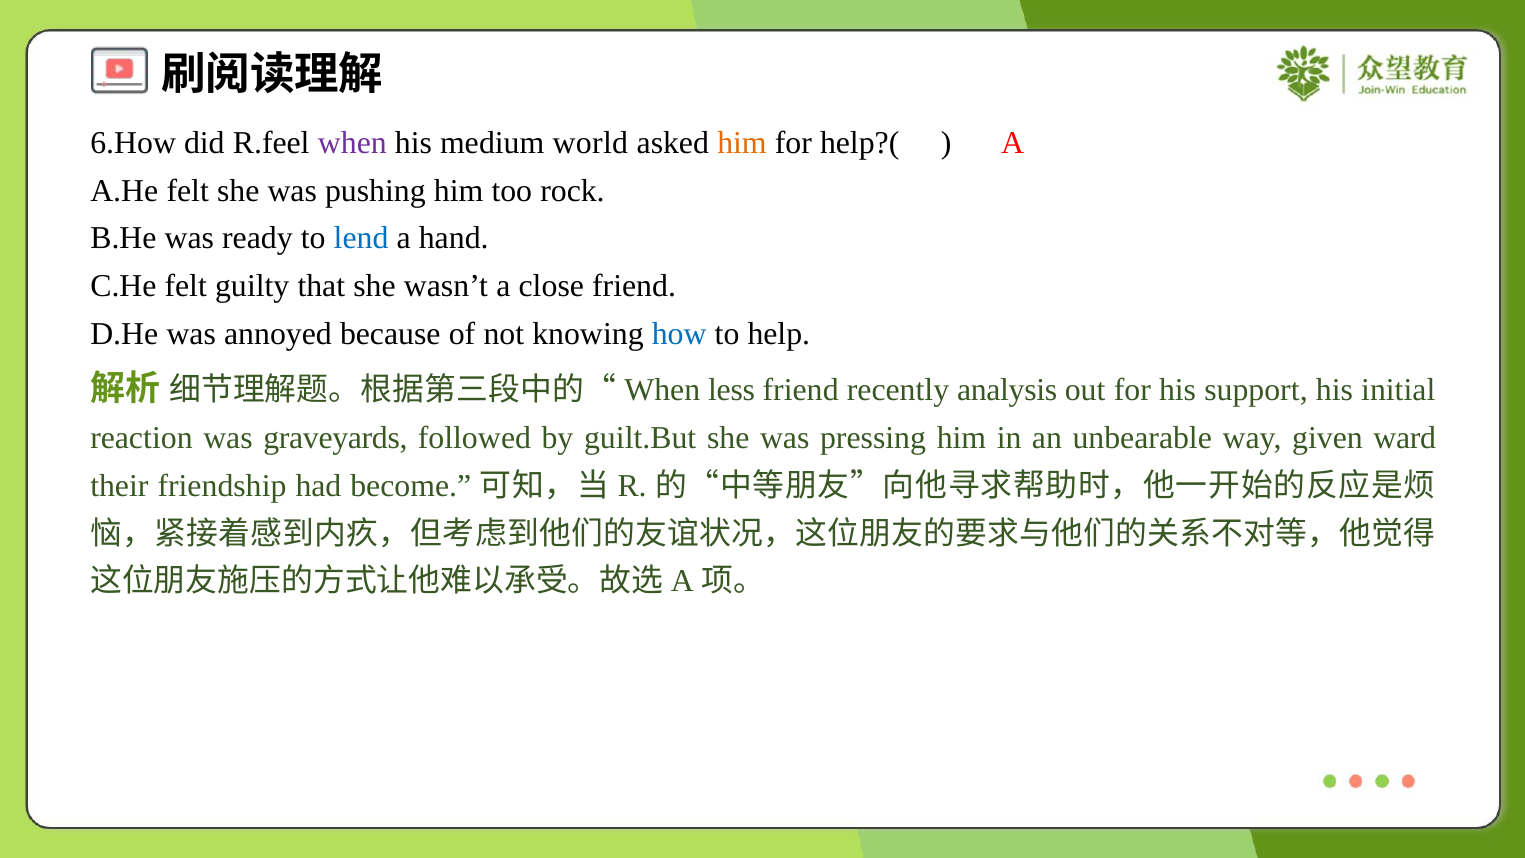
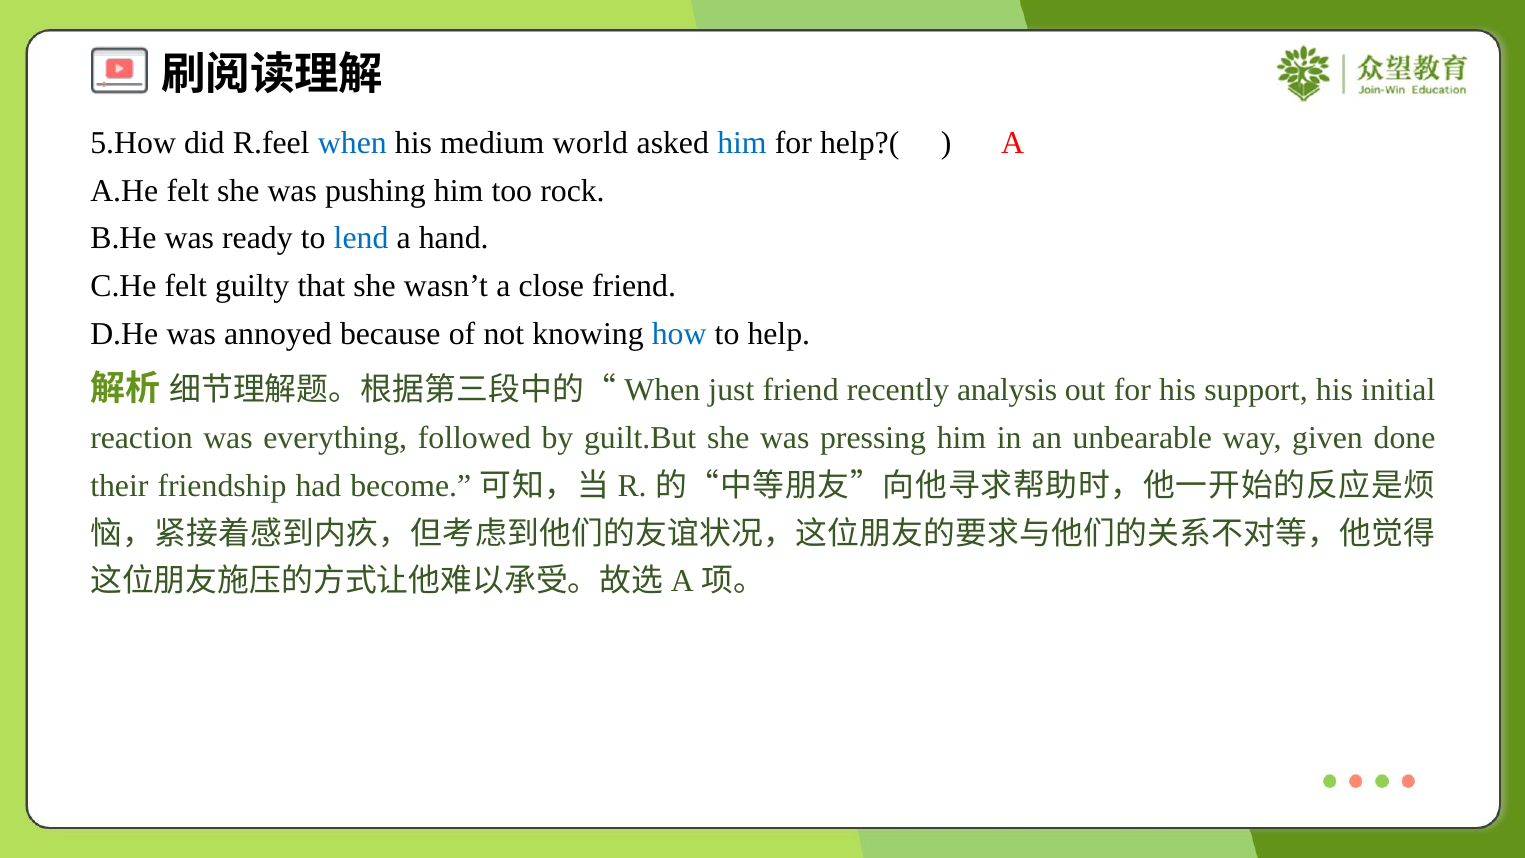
6.How: 6.How -> 5.How (133, 143)
when colour: purple -> blue (352, 143)
him colour: orange -> blue (742, 143)
less: less -> just (731, 390)
graveyards: graveyards -> everything (335, 438)
ward: ward -> done (1405, 438)
